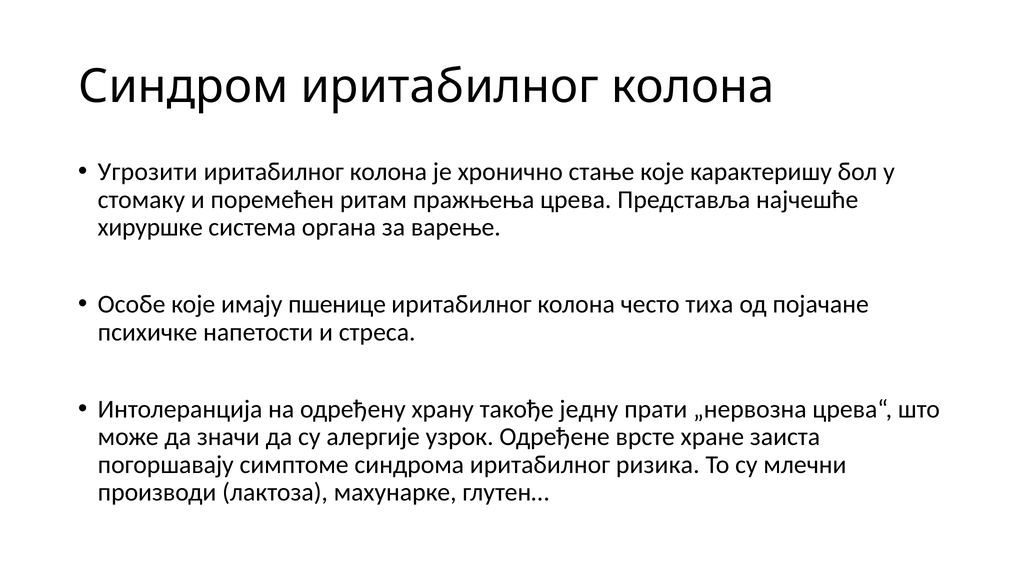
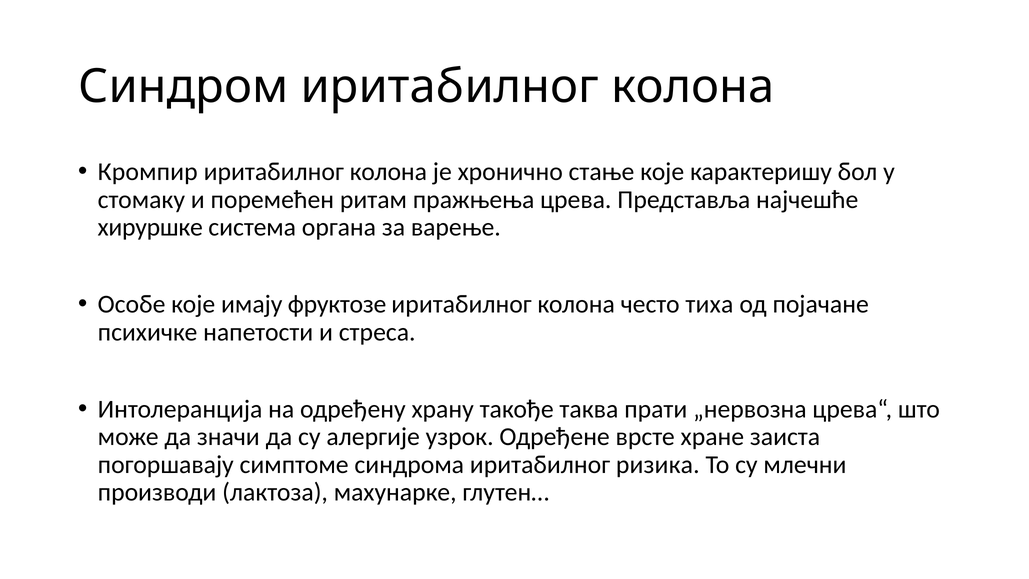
Угрозити: Угрозити -> Кромпир (148, 172)
пшенице: пшенице -> фруктозе (337, 304)
једну: једну -> таква (589, 409)
